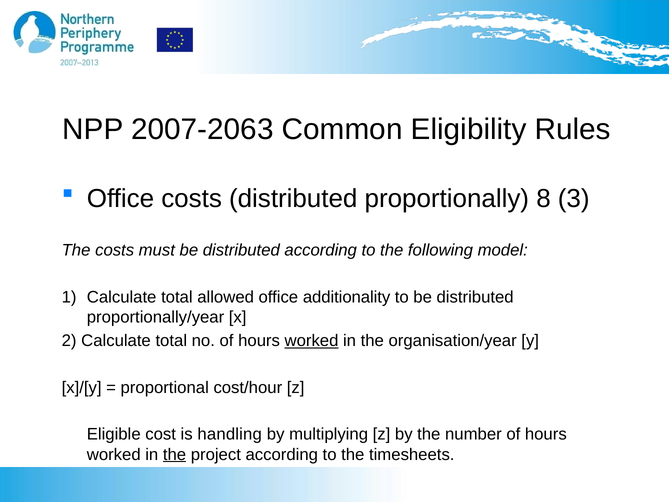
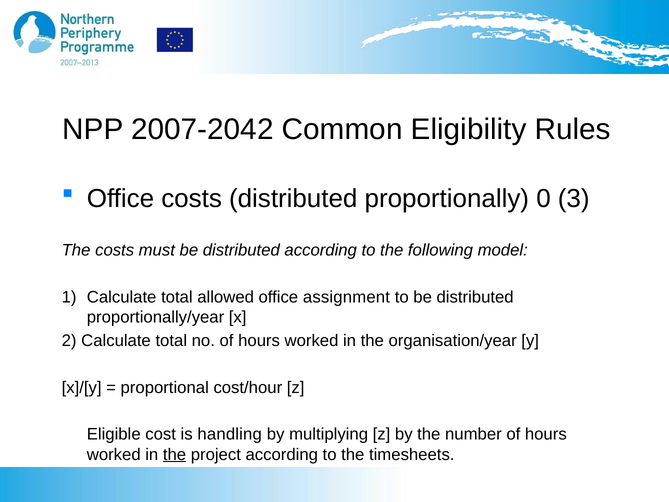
2007-2063: 2007-2063 -> 2007-2042 (202, 129)
8: 8 -> 0 (544, 198)
additionality: additionality -> assignment (346, 297)
worked underline: present -> none (312, 341)
